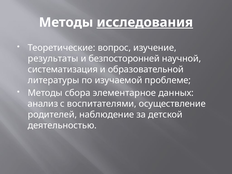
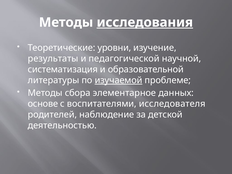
вопрос: вопрос -> уровни (114, 48)
безпосторонней: безпосторонней -> педагогической (124, 59)
изучаемой underline: none -> present (119, 80)
анализ: анализ -> основе (43, 104)
осуществление: осуществление -> исследователя (172, 104)
